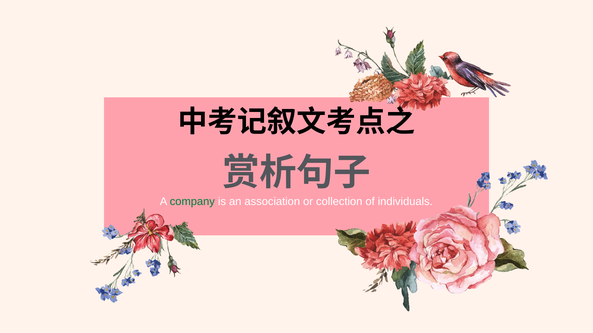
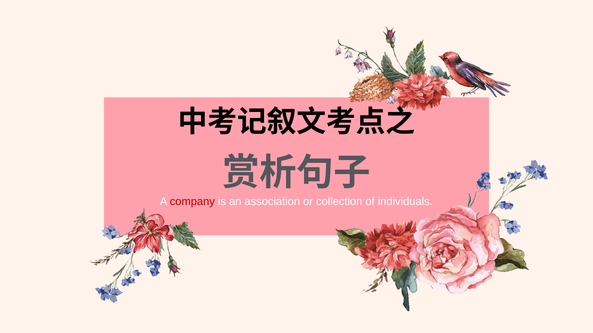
company colour: green -> red (192, 202)
